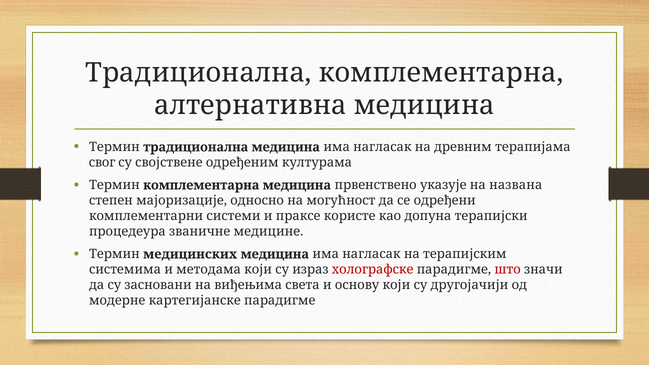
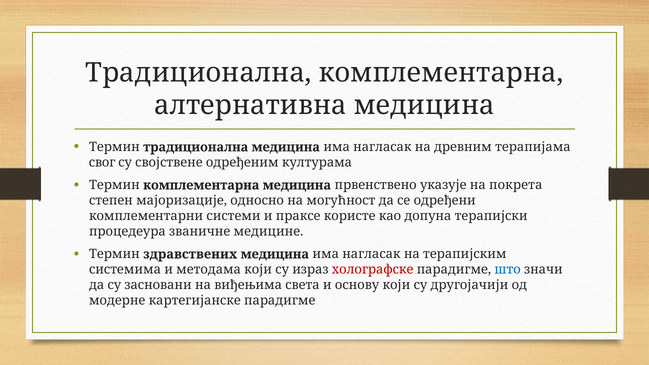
названа: названа -> покрета (516, 185)
медицинских: медицинских -> здравствених (190, 254)
што colour: red -> blue (508, 270)
